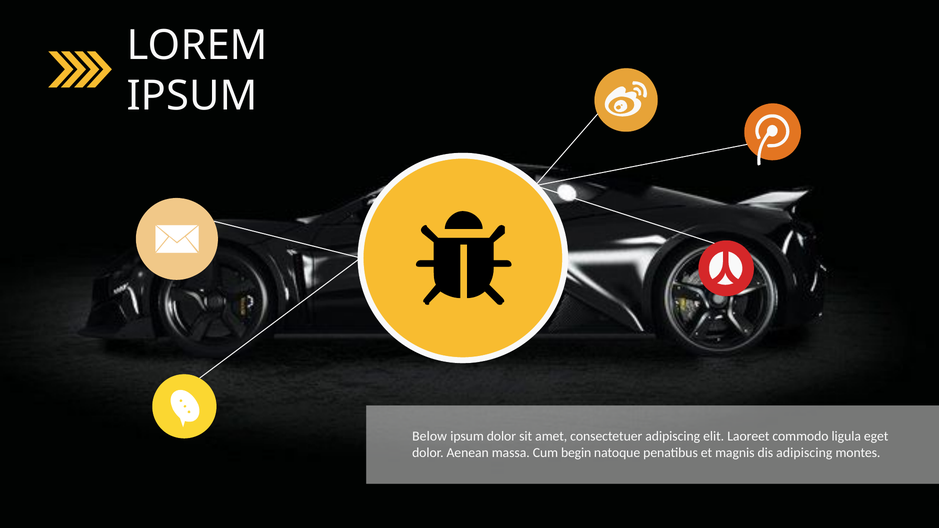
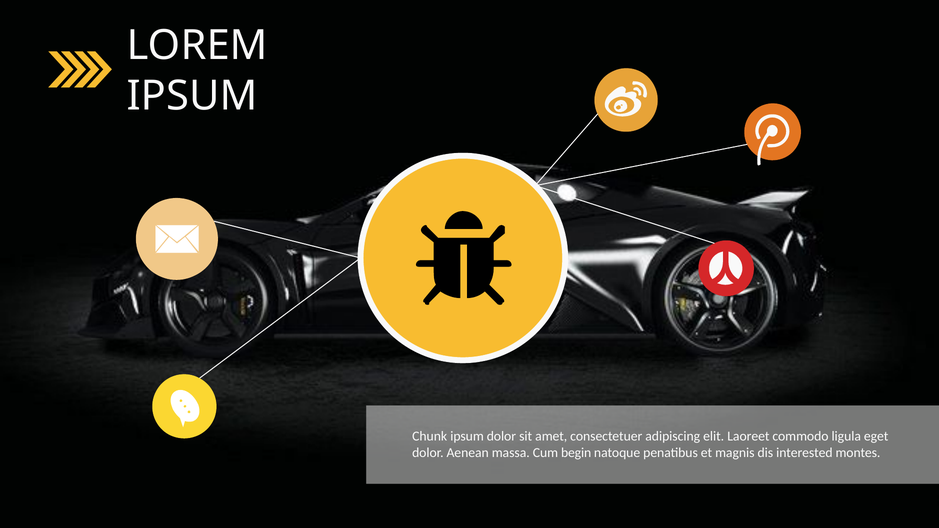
Below: Below -> Chunk (430, 436)
dis adipiscing: adipiscing -> interested (804, 453)
